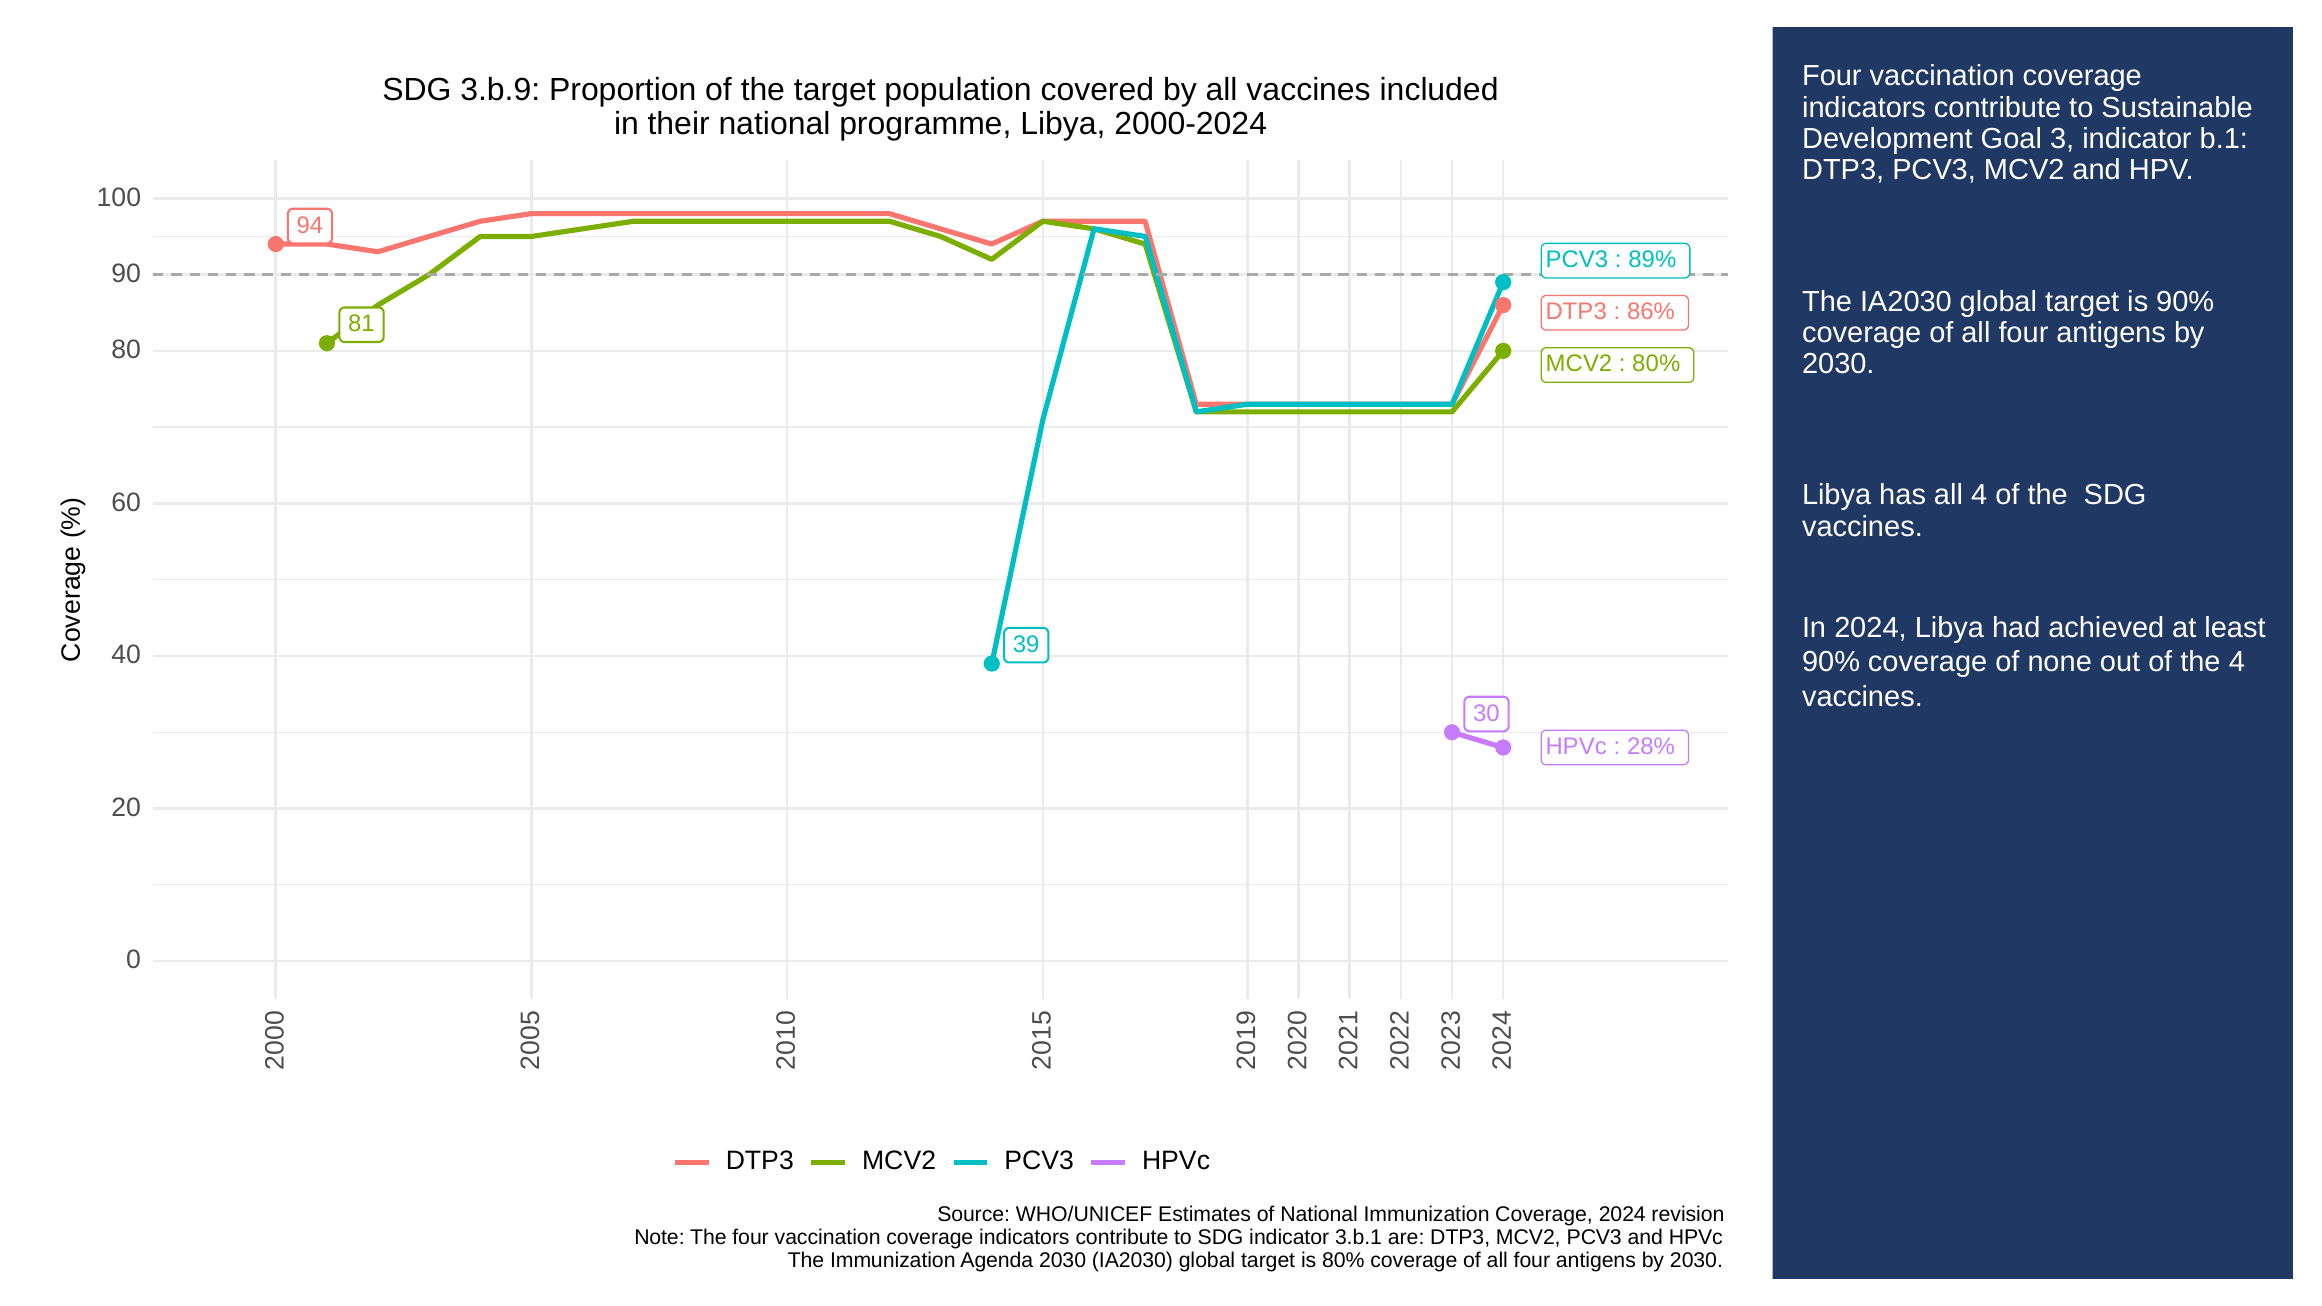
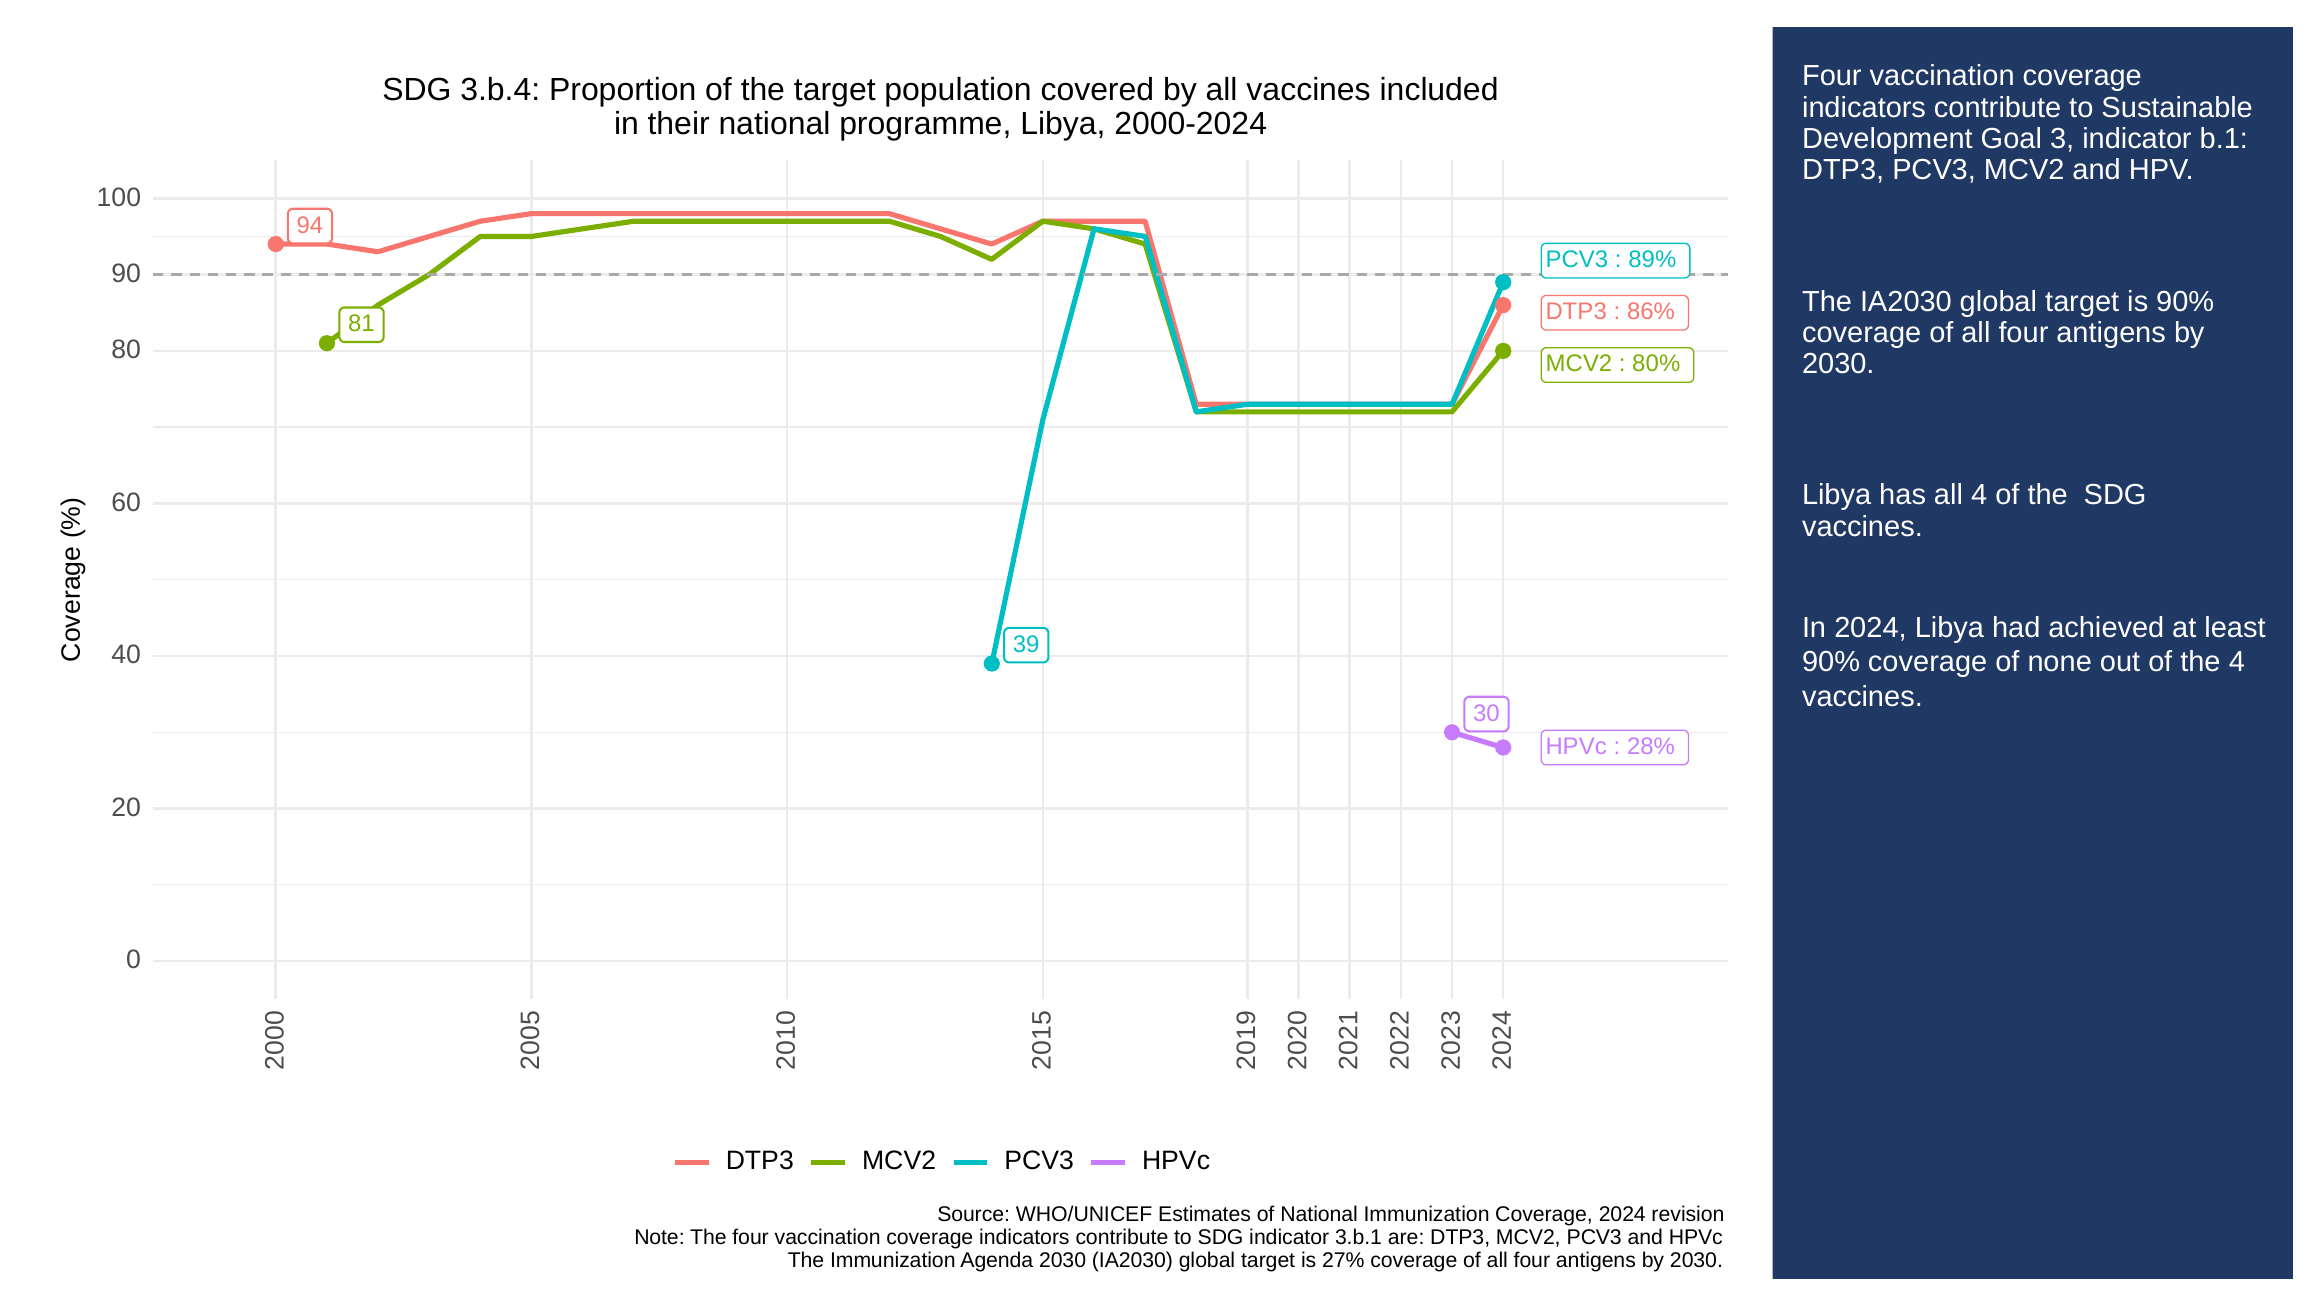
3.b.9: 3.b.9 -> 3.b.4 (500, 90)
is 80%: 80% -> 27% (1343, 1260)
